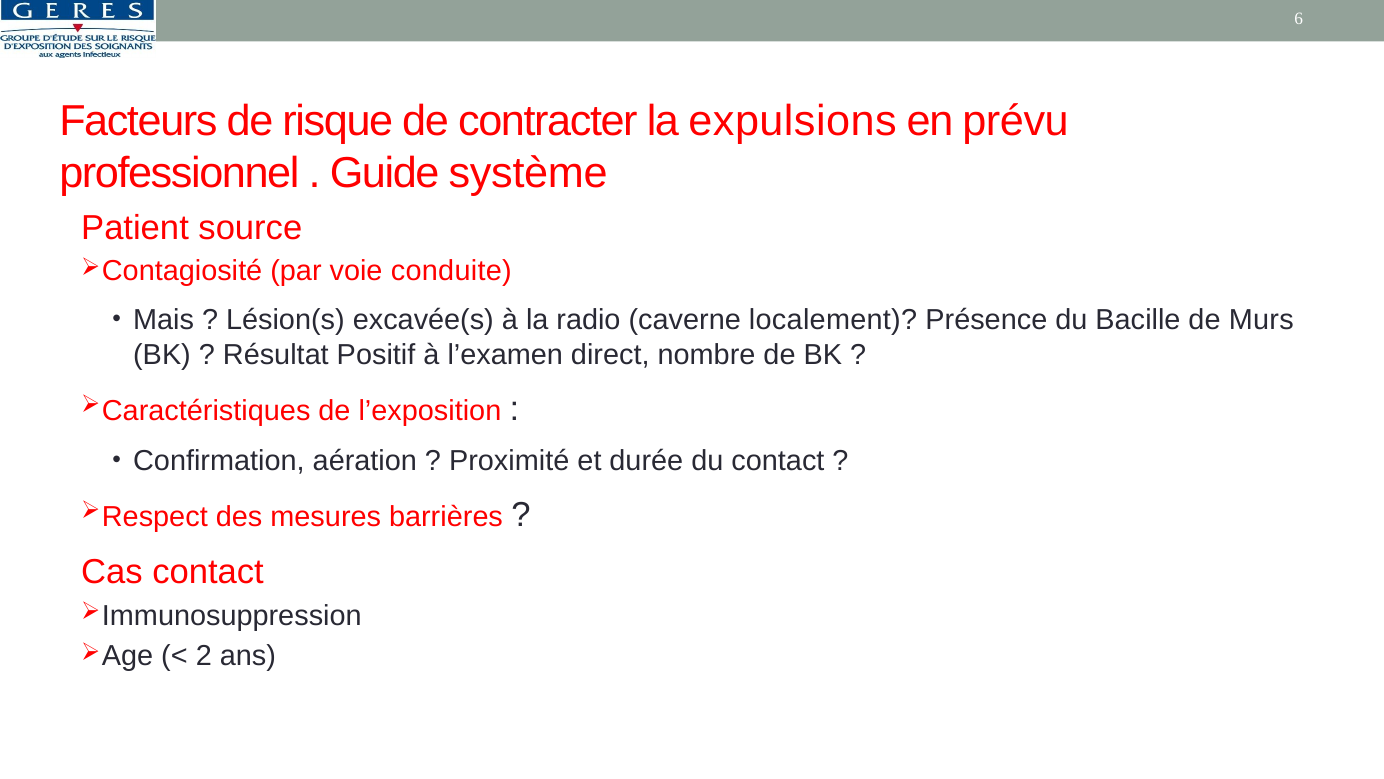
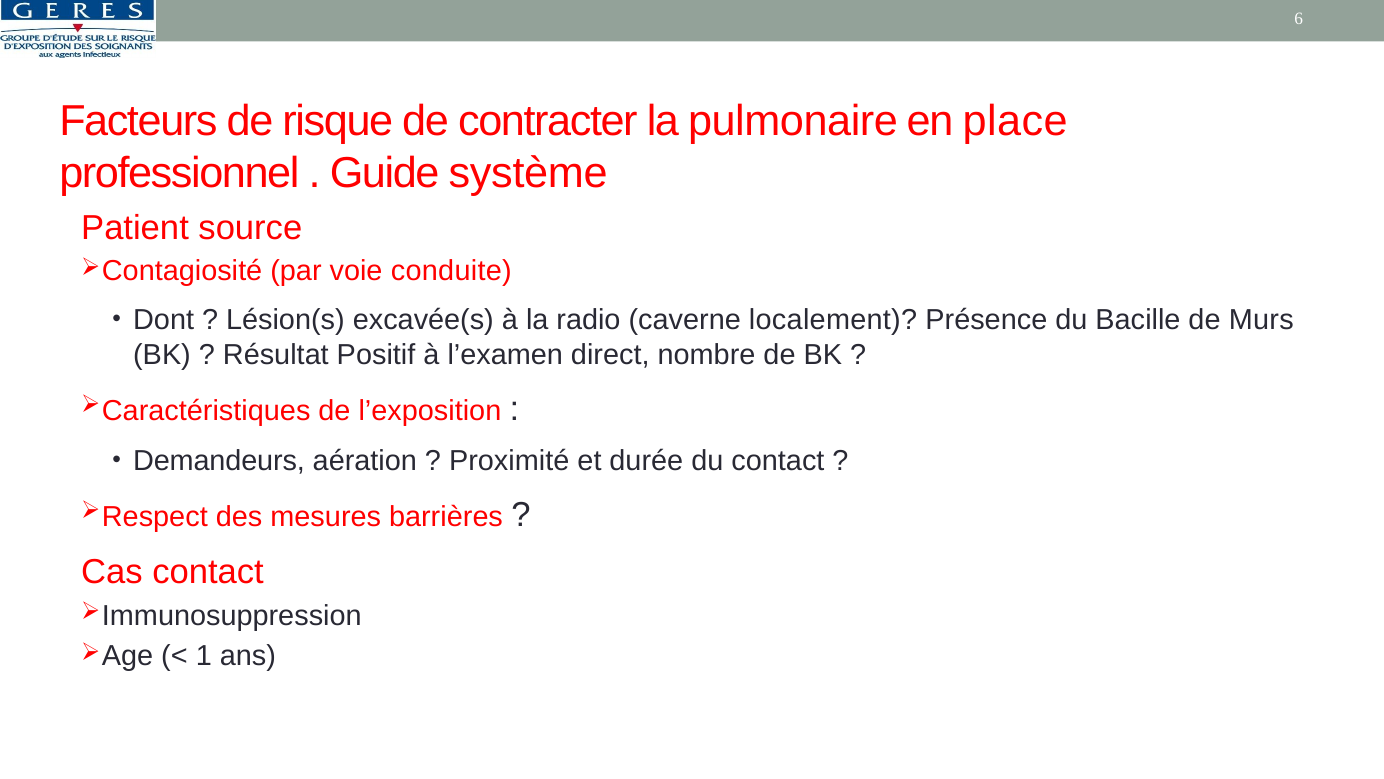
expulsions: expulsions -> pulmonaire (793, 121)
prévu: prévu -> place (1015, 121)
Mais: Mais -> Dont (164, 320)
Confirmation: Confirmation -> Demandeurs (219, 461)
2: 2 -> 1 (204, 656)
